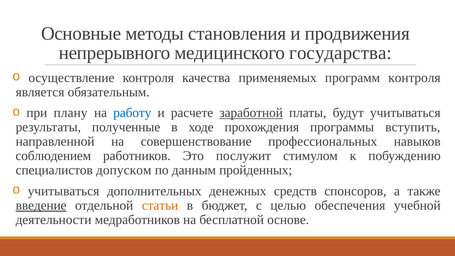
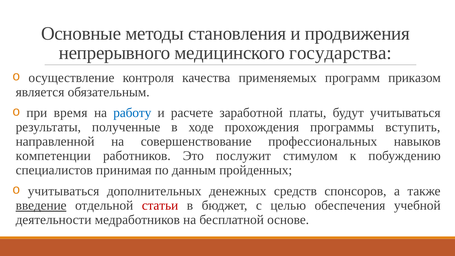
программ контроля: контроля -> приказом (415, 78)
плану: плану -> время (71, 113)
заработной underline: present -> none (251, 113)
соблюдением: соблюдением -> компетенции (53, 156)
допуском: допуском -> принимая (124, 170)
статьи colour: orange -> red (160, 205)
